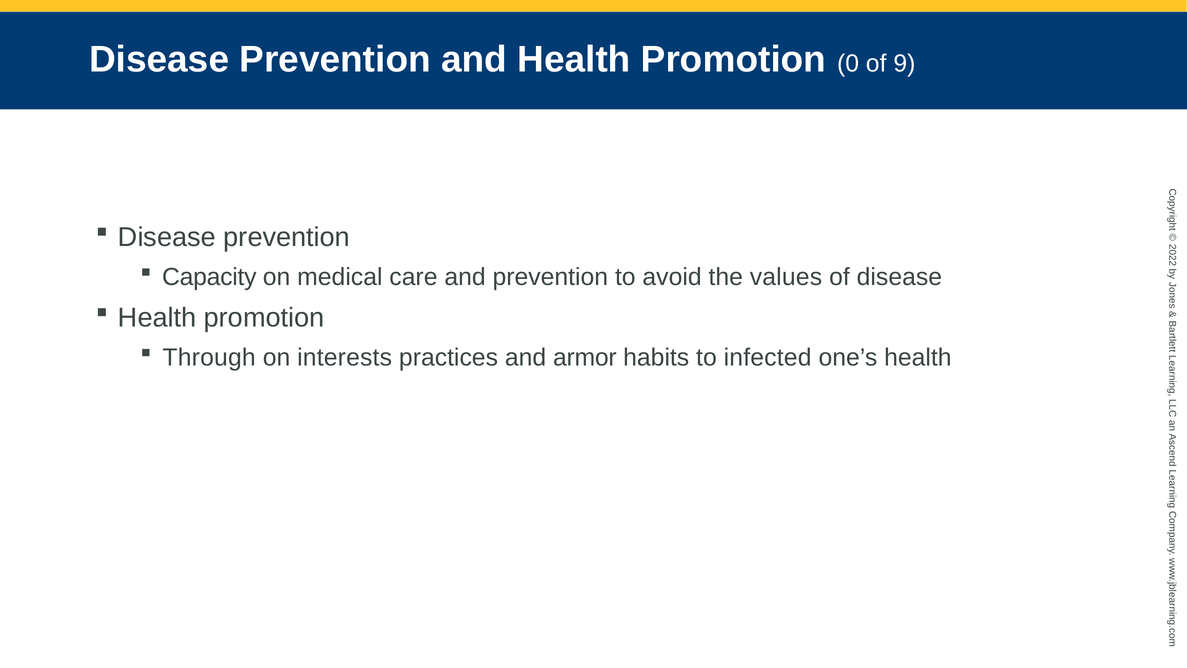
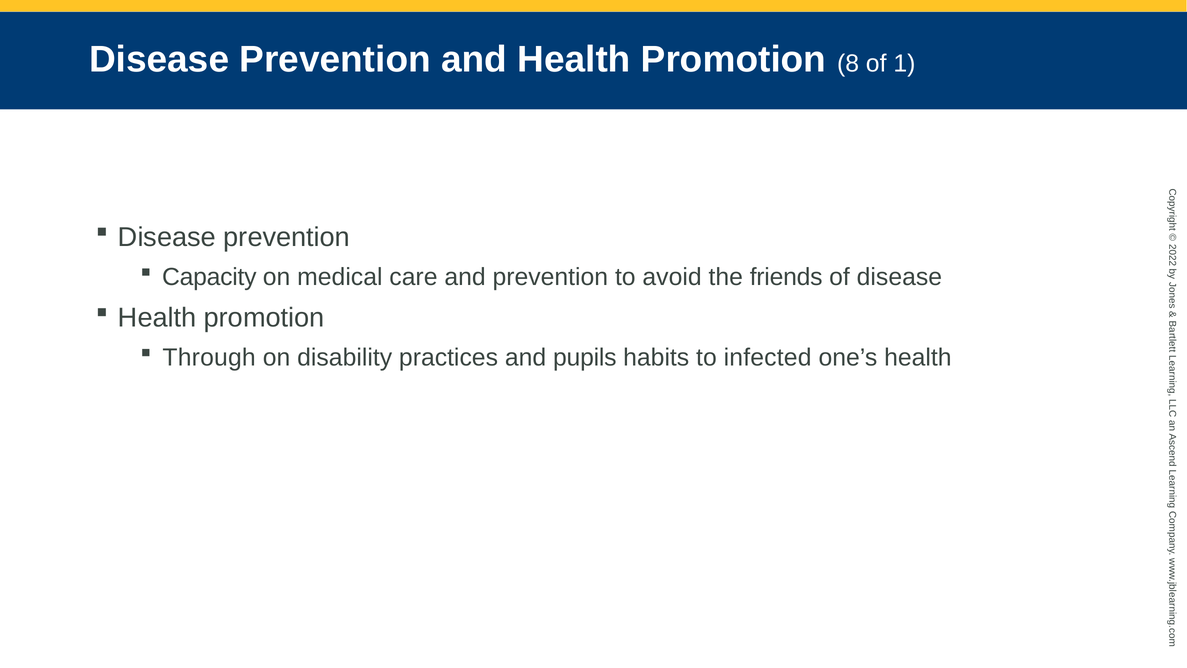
Promotion 0: 0 -> 8 (848, 64)
9: 9 -> 1 (904, 64)
values: values -> friends (786, 277)
interests: interests -> disability (345, 357)
armor: armor -> pupils (585, 357)
